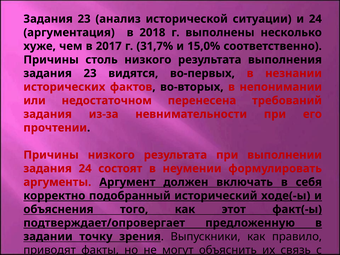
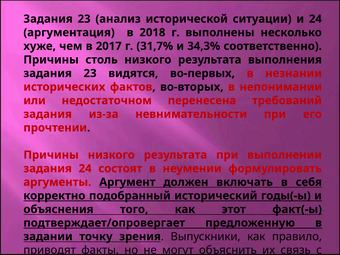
15,0%: 15,0% -> 34,3% (204, 46)
ходе(-ы: ходе(-ы -> годы(-ы (286, 196)
